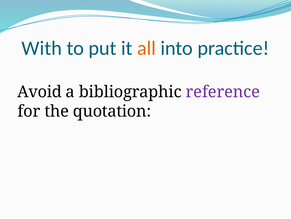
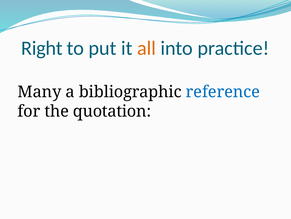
With: With -> Right (42, 48)
Avoid: Avoid -> Many (39, 92)
reference colour: purple -> blue (223, 92)
